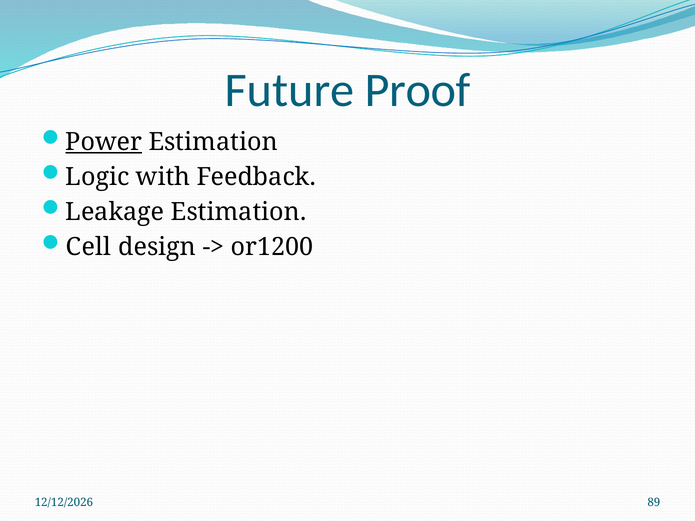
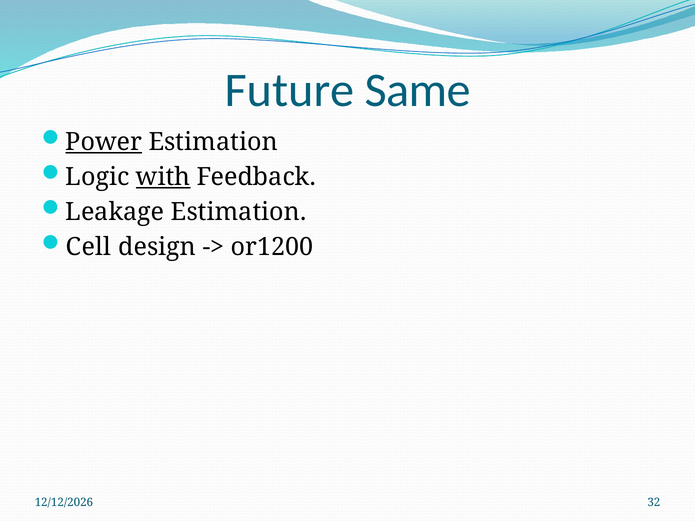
Proof: Proof -> Same (418, 90)
with underline: none -> present (163, 177)
89: 89 -> 32 (654, 503)
